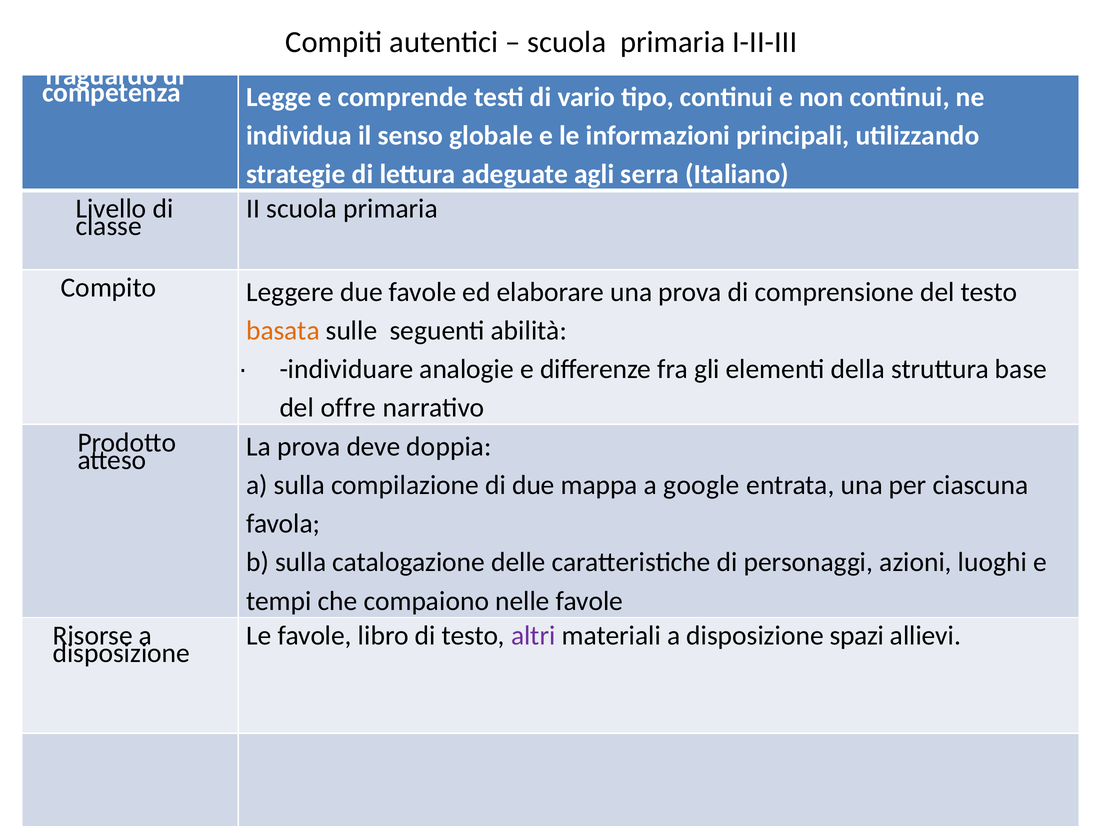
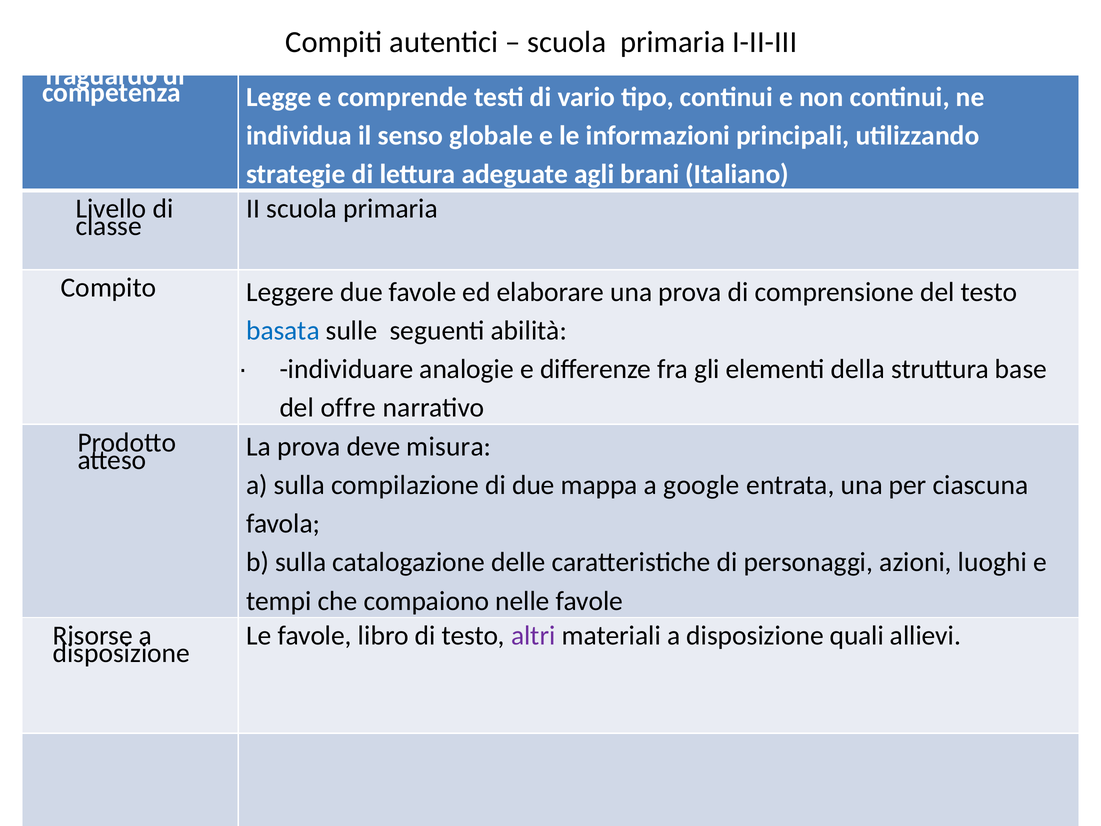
serra: serra -> brani (650, 174)
basata colour: orange -> blue (283, 330)
doppia: doppia -> misura (449, 446)
spazi: spazi -> quali (857, 635)
